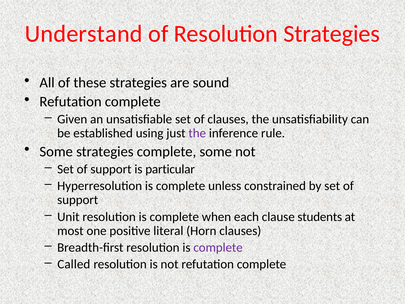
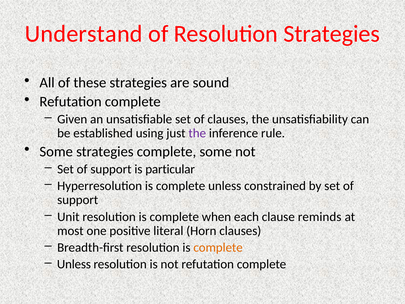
students: students -> reminds (320, 217)
complete colour: purple -> orange (218, 247)
Called: Called -> Unless (74, 264)
